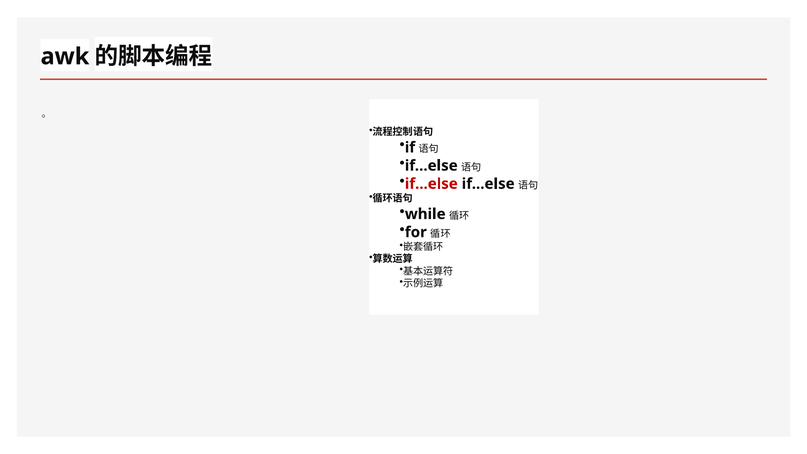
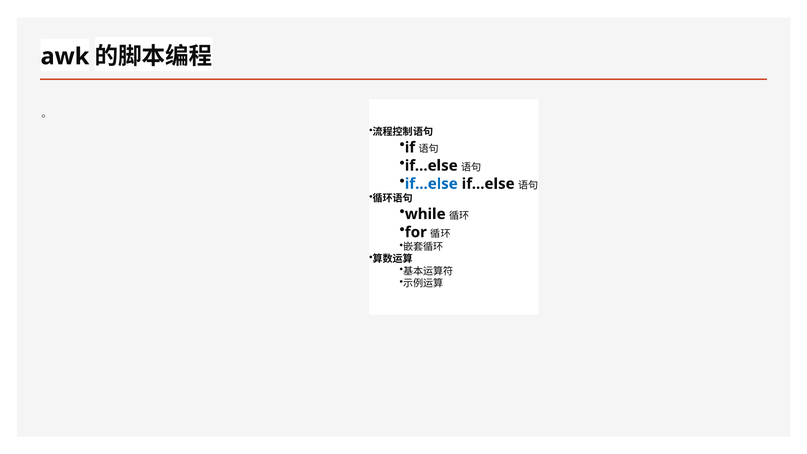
if...else colour: red -> blue (431, 184)
